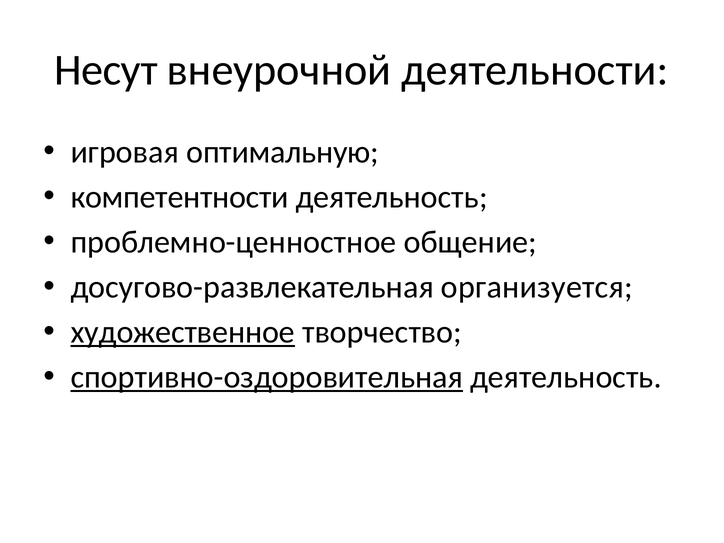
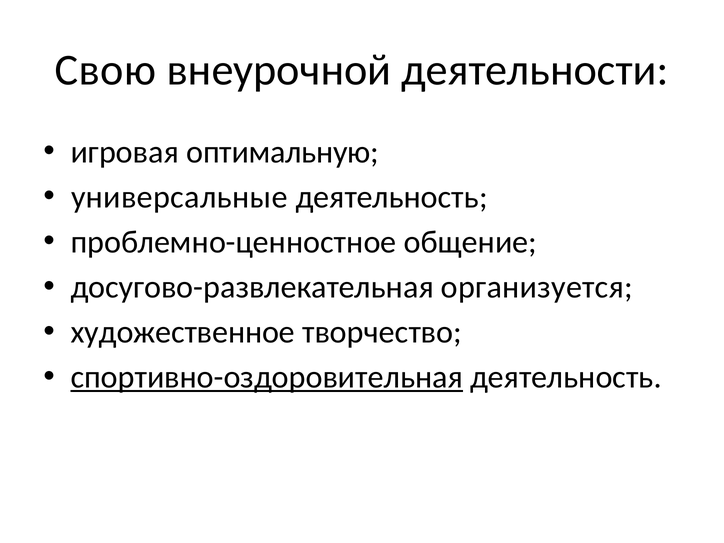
Несут: Несут -> Свою (105, 70)
компетентности: компетентности -> универсальные (179, 197)
художественное underline: present -> none (183, 332)
